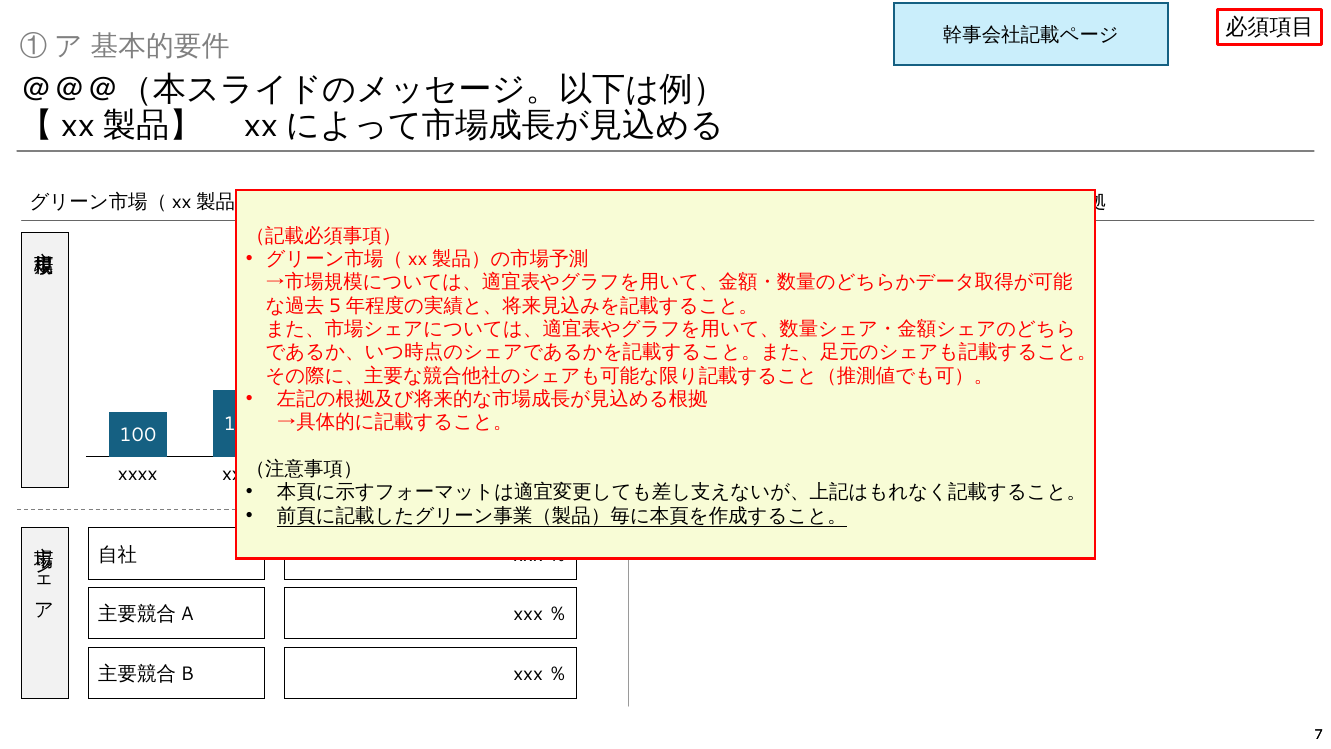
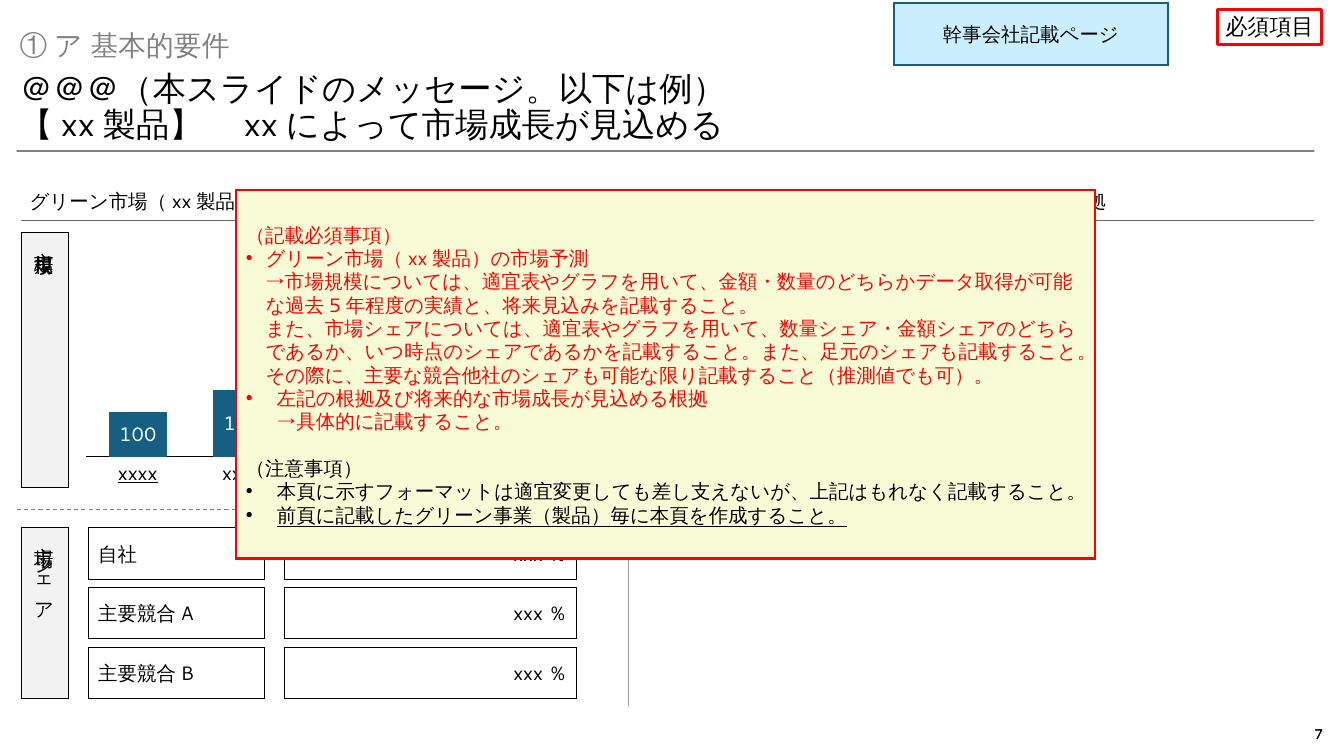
xxxx underline: none -> present (138, 474)
